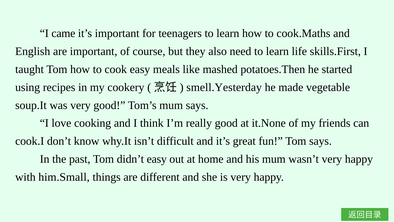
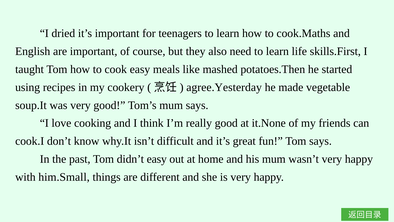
came: came -> dried (63, 33)
smell.Yesterday: smell.Yesterday -> agree.Yesterday (224, 87)
